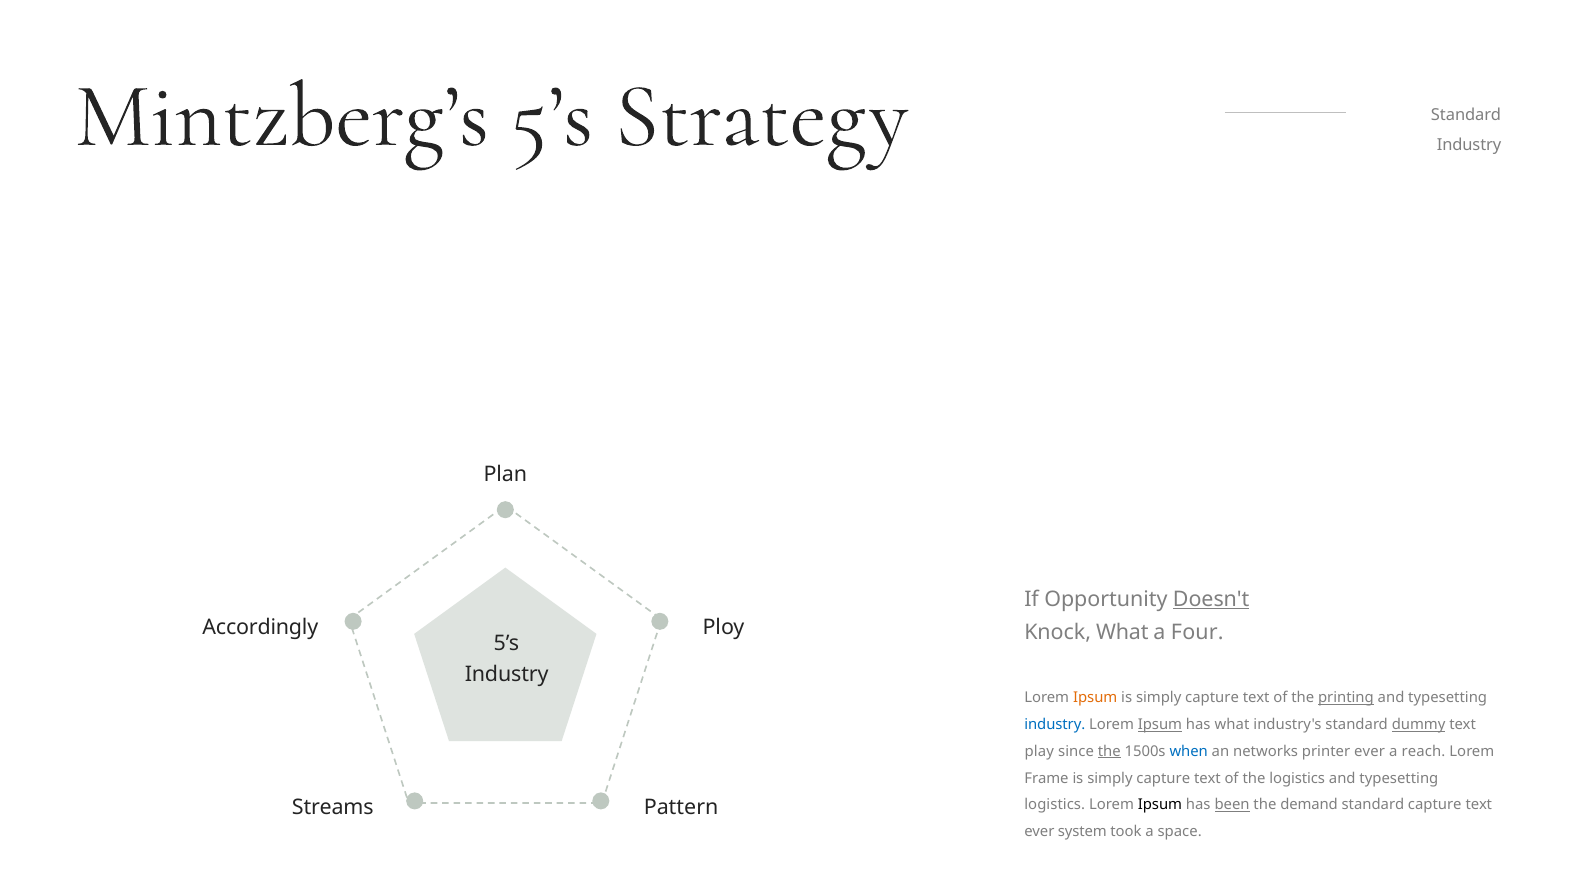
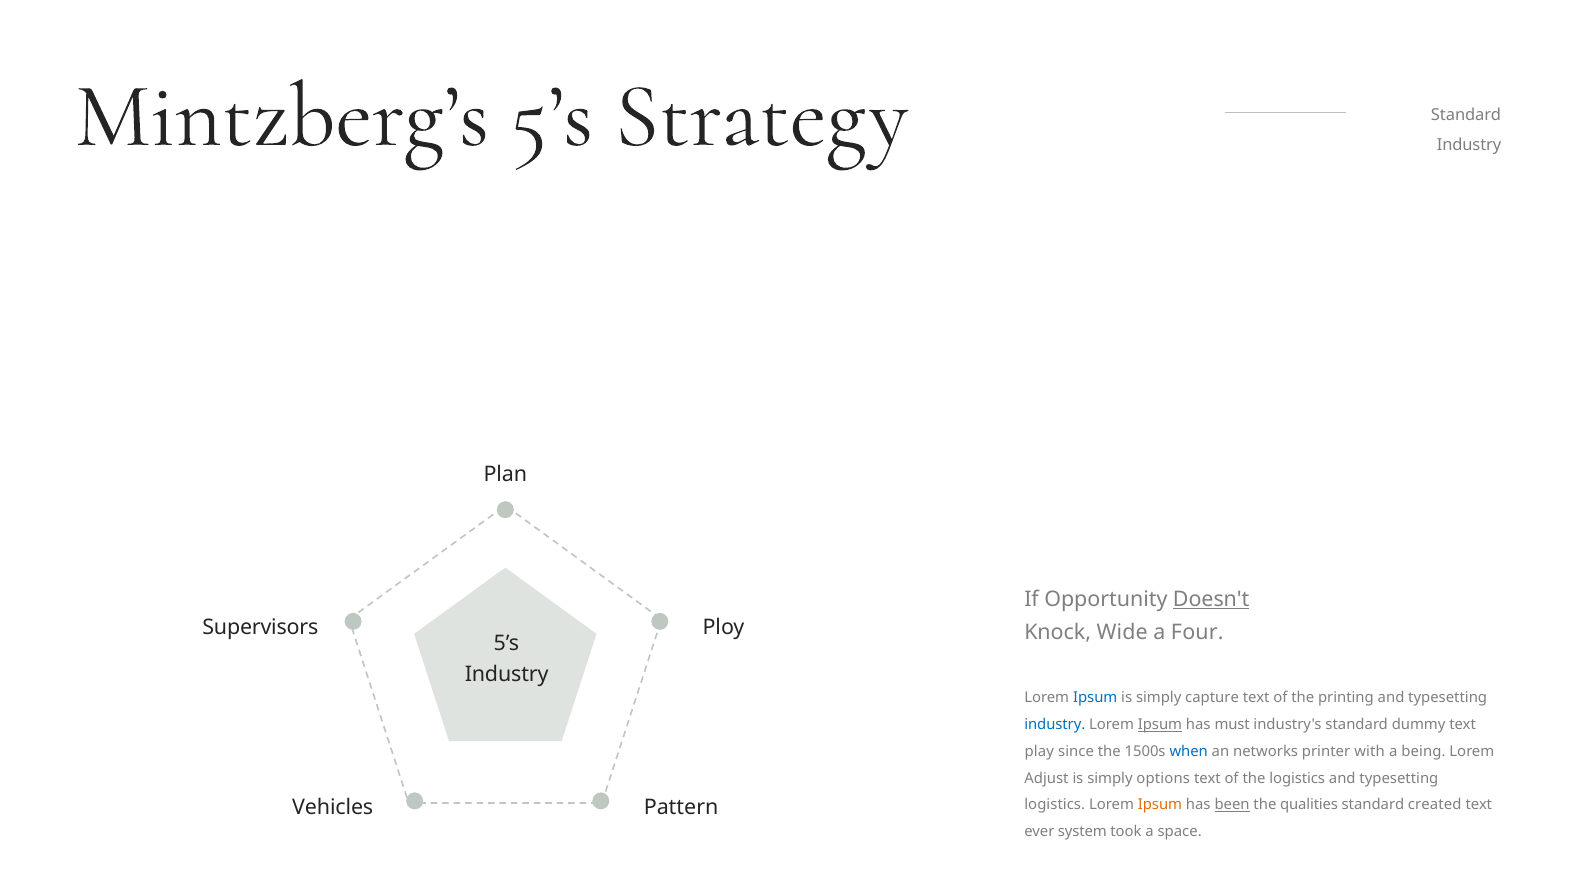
Accordingly: Accordingly -> Supervisors (260, 628)
Knock What: What -> Wide (1122, 633)
Ipsum colour: orange -> blue (1095, 698)
printing underline: present -> none (1346, 698)
has what: what -> must (1232, 725)
dummy underline: present -> none (1419, 725)
the underline: present -> none (1109, 752)
printer ever: ever -> with (1370, 752)
reach: reach -> being (1424, 752)
Frame: Frame -> Adjust (1046, 779)
capture: capture -> options (1163, 779)
Ipsum colour: black -> orange (1160, 805)
demand: demand -> qualities (1309, 805)
standard capture: capture -> created (1435, 805)
Streams: Streams -> Vehicles (333, 808)
